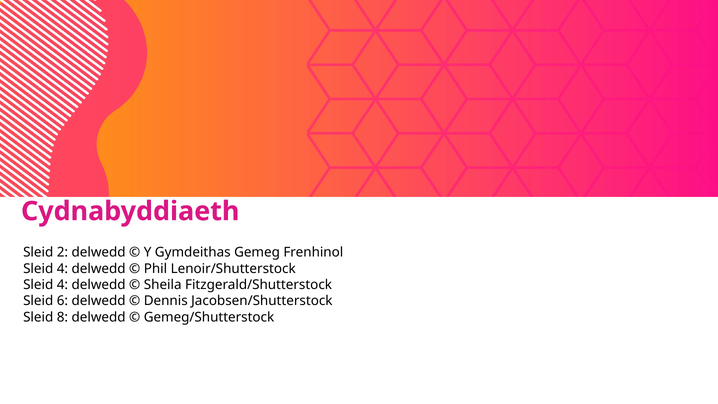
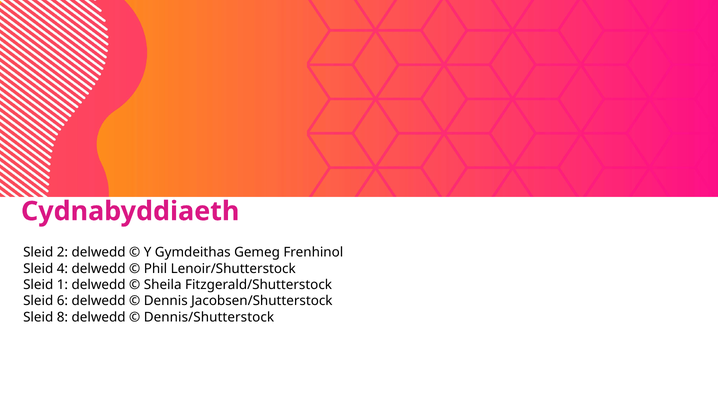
4: 4 -> 1 (62, 285)
Gemeg/Shutterstock: Gemeg/Shutterstock -> Dennis/Shutterstock (209, 317)
